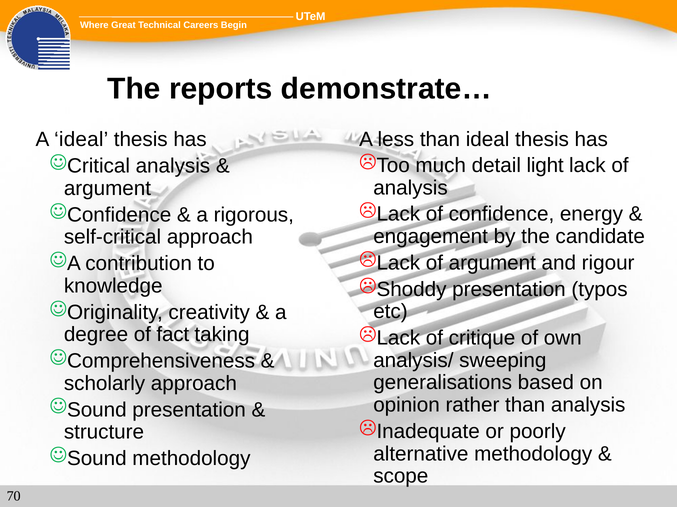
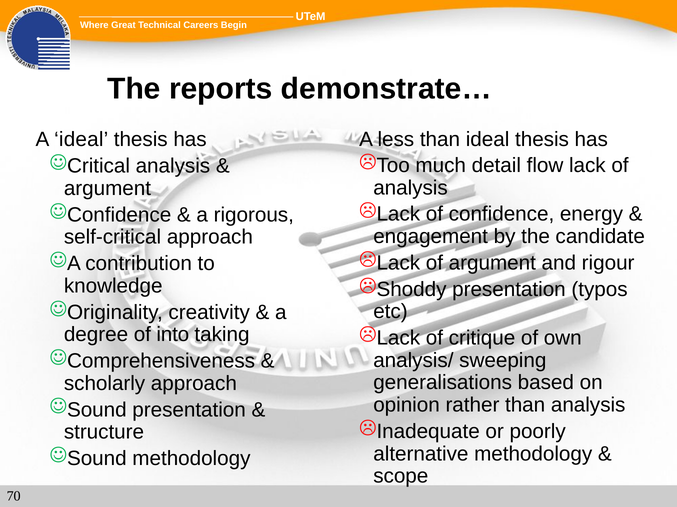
light: light -> flow (545, 166)
fact: fact -> into (173, 335)
